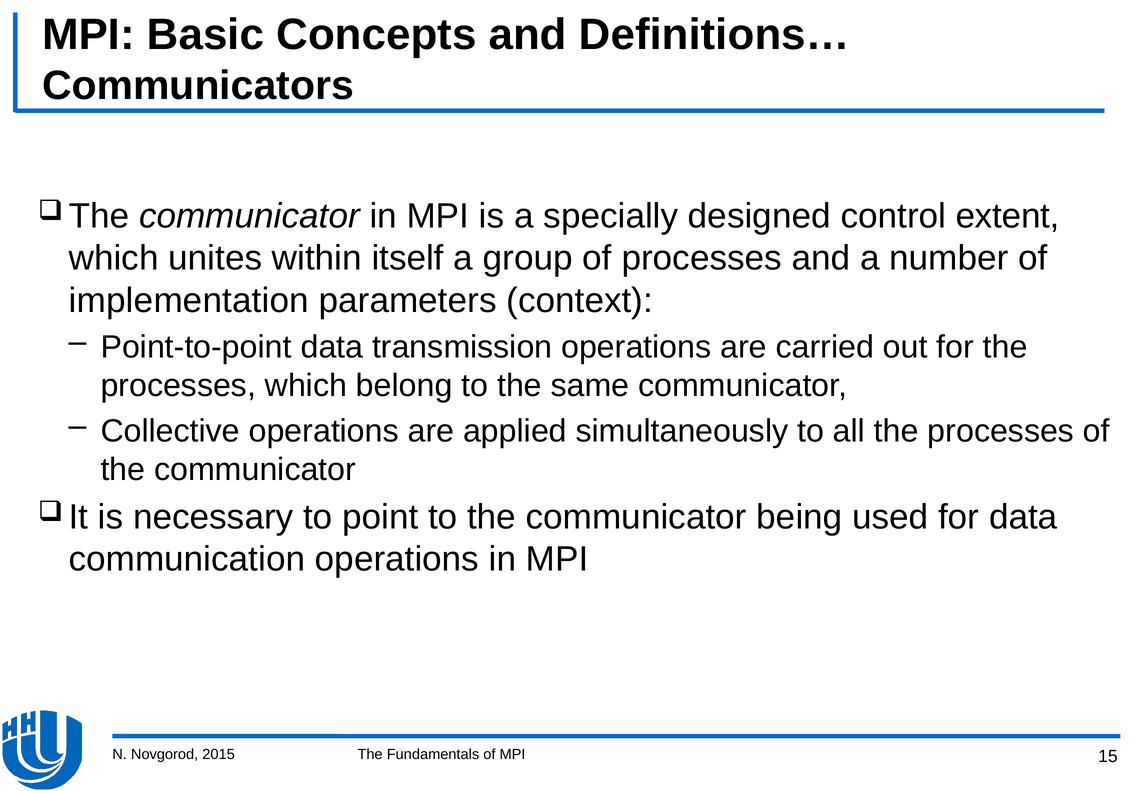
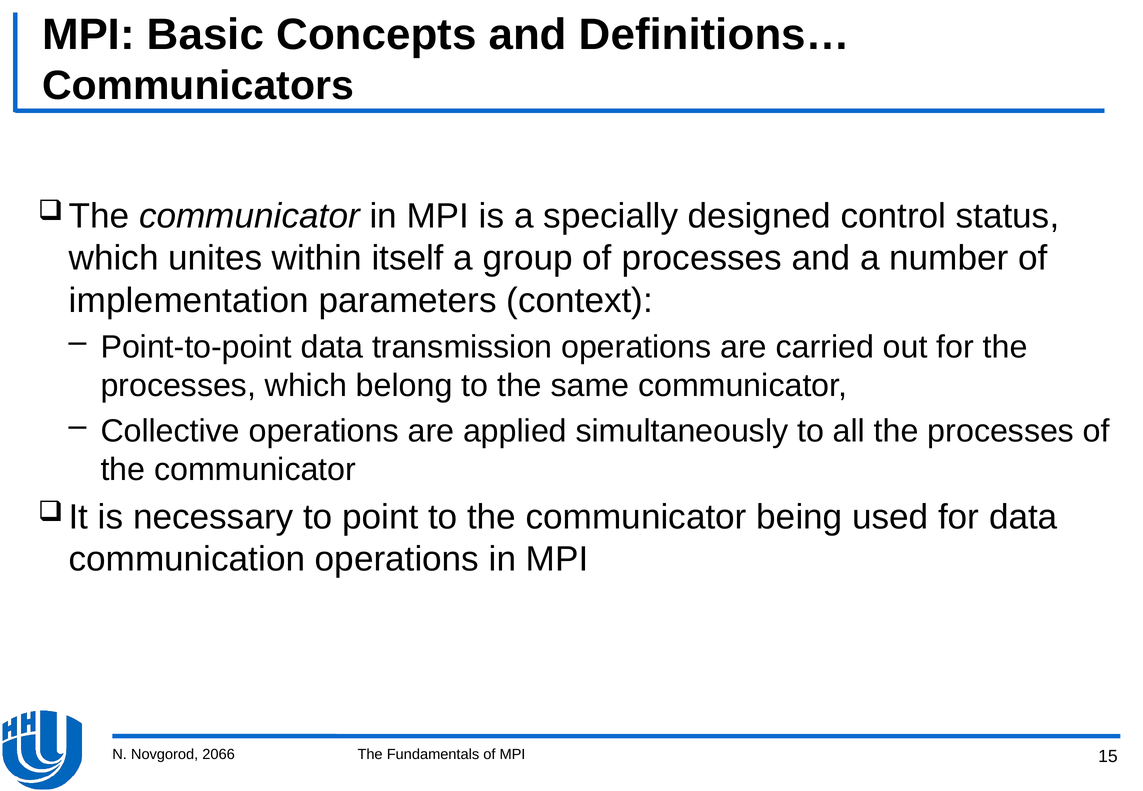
extent: extent -> status (1008, 216)
2015: 2015 -> 2066 (219, 755)
